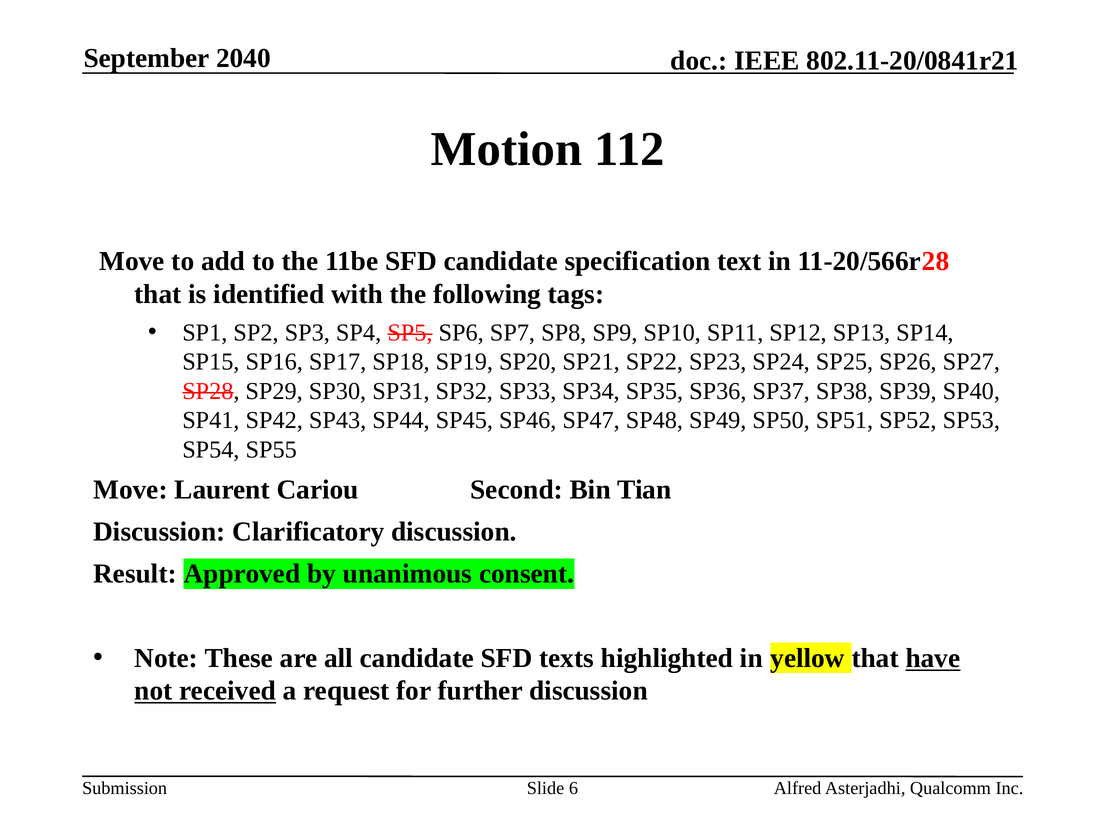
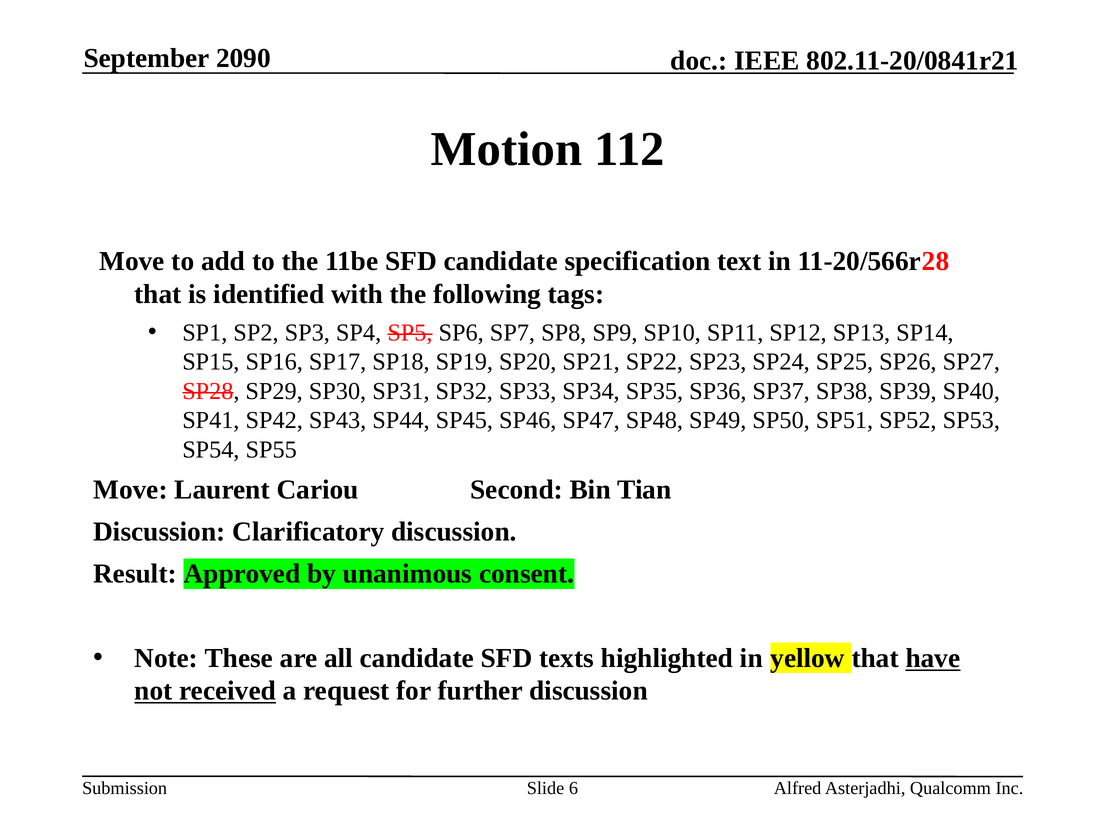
2040: 2040 -> 2090 (243, 58)
